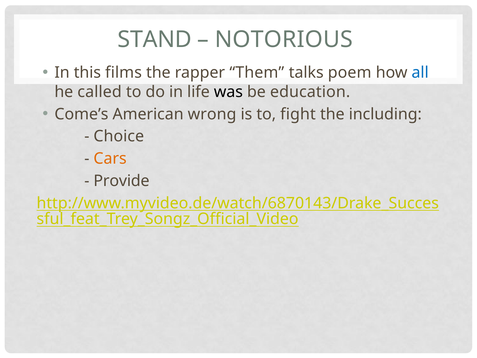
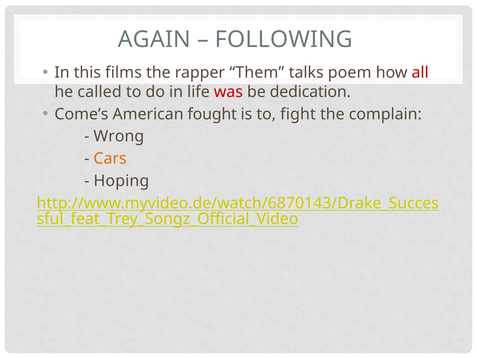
STAND: STAND -> AGAIN (154, 39)
NOTORIOUS: NOTORIOUS -> FOLLOWING (284, 39)
all colour: blue -> red (420, 73)
was colour: black -> red (228, 92)
education: education -> dedication (310, 92)
wrong: wrong -> fought (212, 114)
including: including -> complain (385, 114)
Choice: Choice -> Wrong (119, 136)
Provide: Provide -> Hoping (121, 181)
